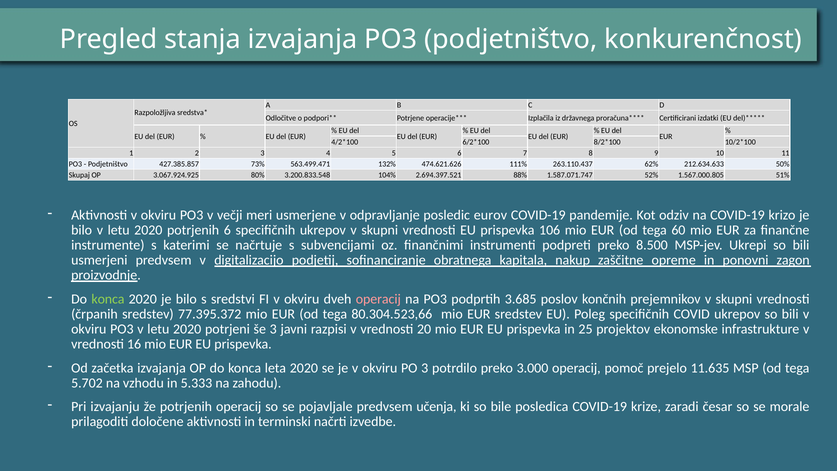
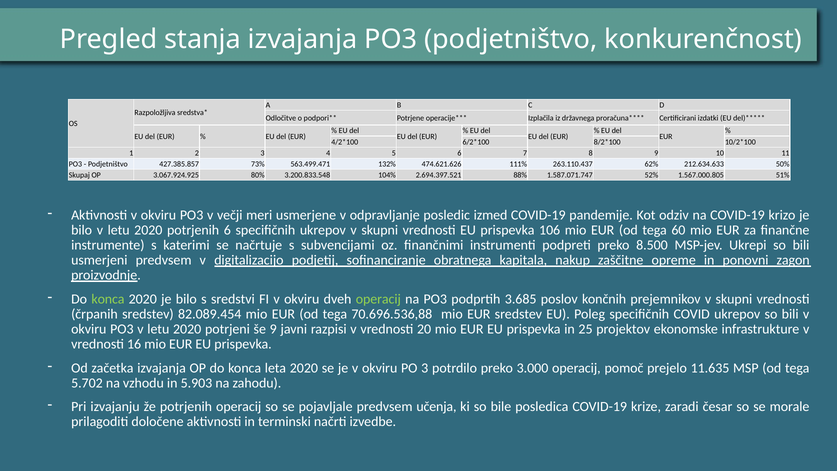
eurov: eurov -> izmed (491, 215)
operacij colour: pink -> light green (378, 299)
77.395.372: 77.395.372 -> 82.089.454 (210, 314)
80.304.523,66: 80.304.523,66 -> 70.696.536,88 (392, 314)
še 3: 3 -> 9 (273, 329)
5.333: 5.333 -> 5.903 (196, 383)
